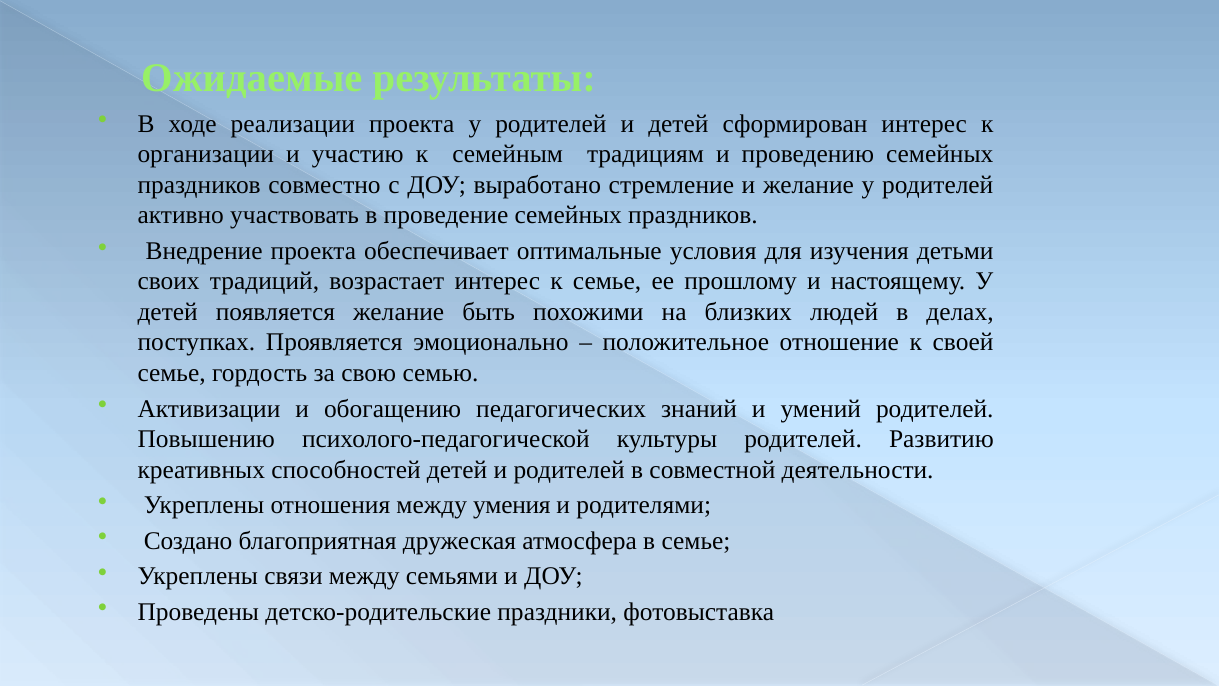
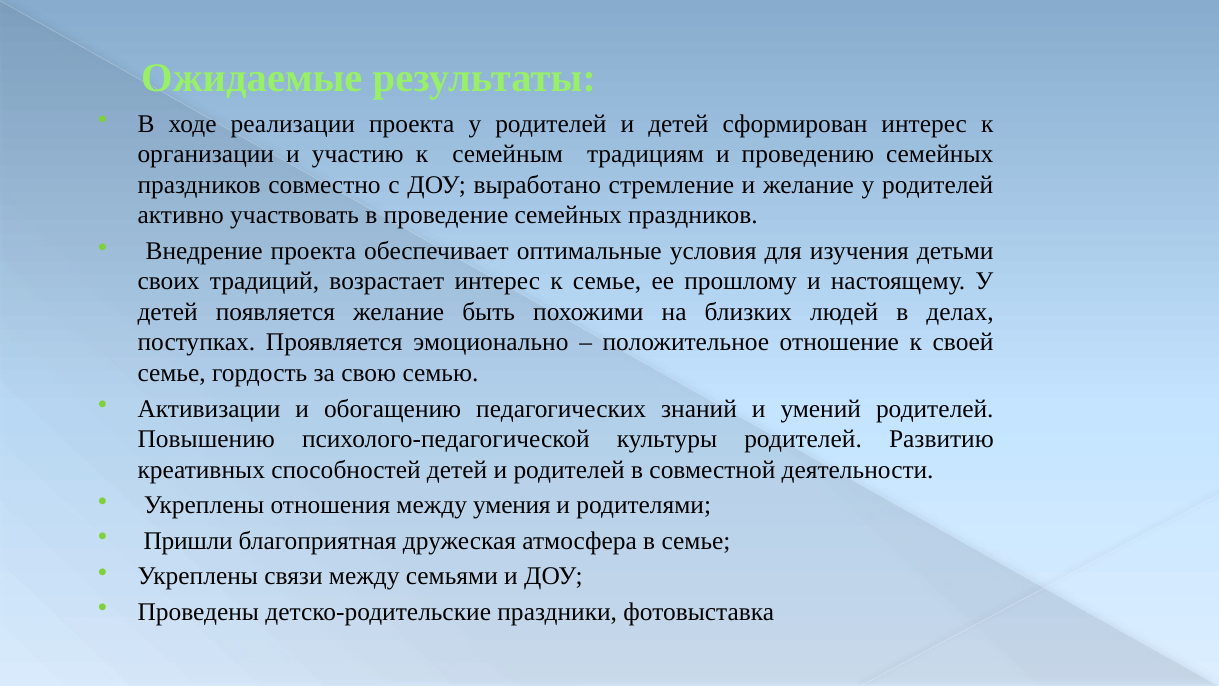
Создано: Создано -> Пришли (188, 541)
